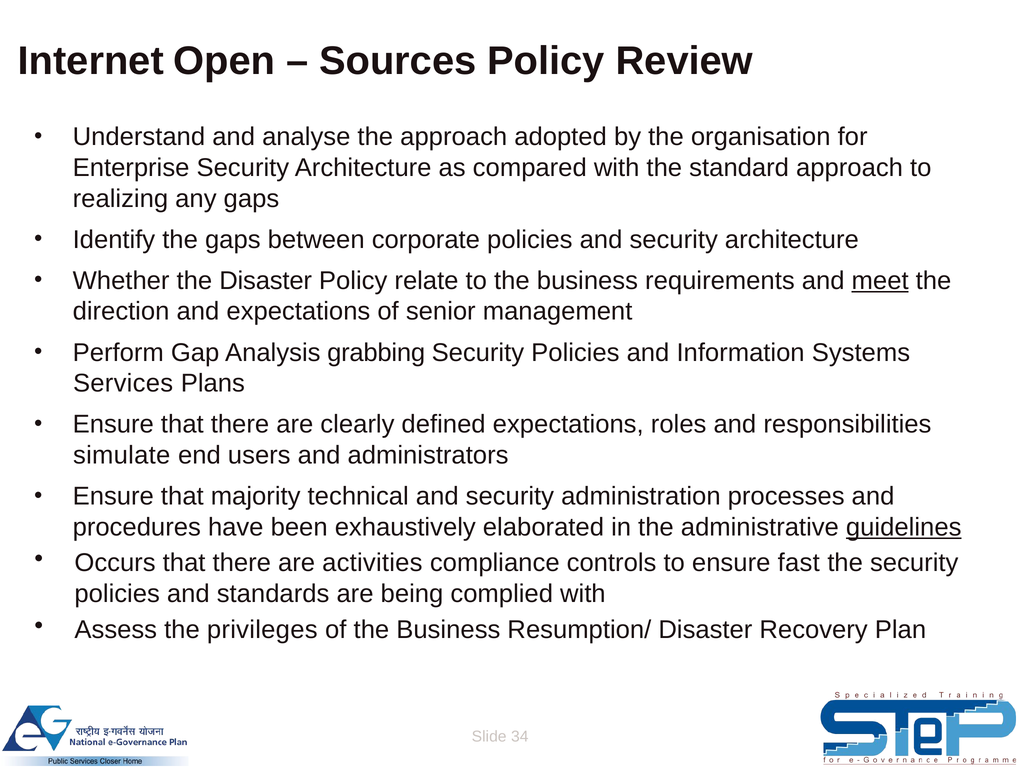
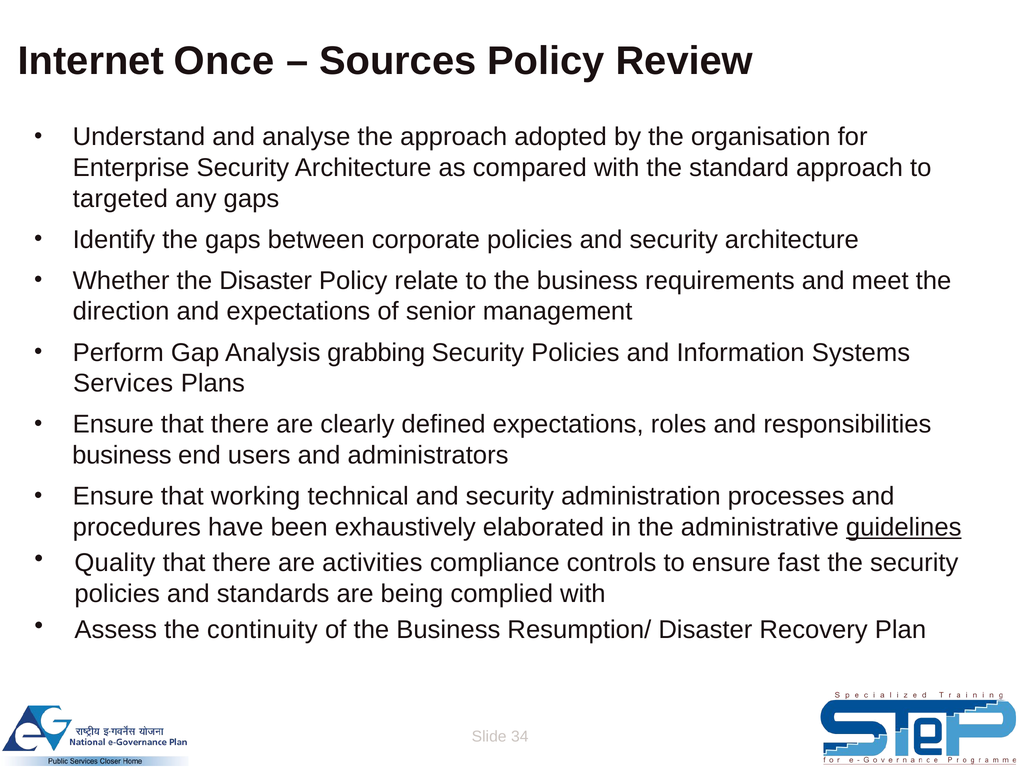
Open: Open -> Once (224, 61)
realizing: realizing -> targeted (120, 198)
meet underline: present -> none (880, 281)
simulate: simulate -> business (122, 455)
majority: majority -> working (256, 496)
Occurs: Occurs -> Quality (115, 563)
privileges: privileges -> continuity (262, 629)
